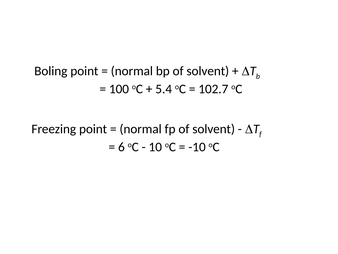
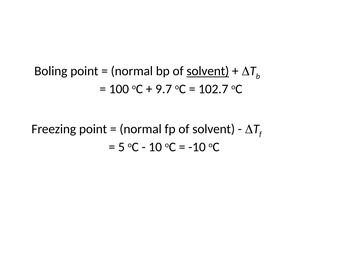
solvent underline: none -> present (208, 71)
5.4: 5.4 -> 9.7 (164, 89)
6: 6 -> 5 (121, 147)
